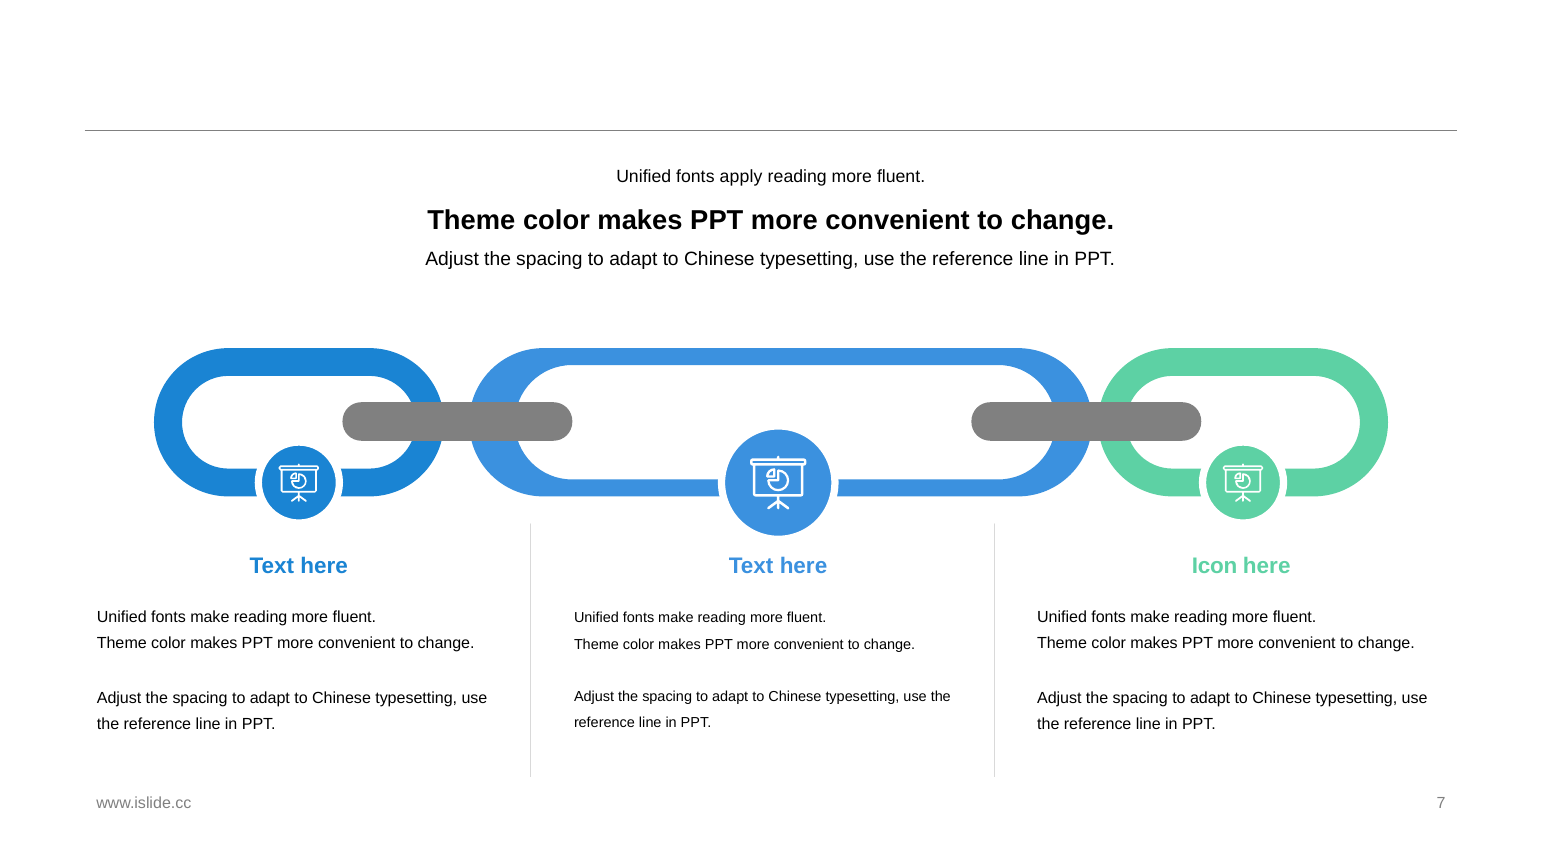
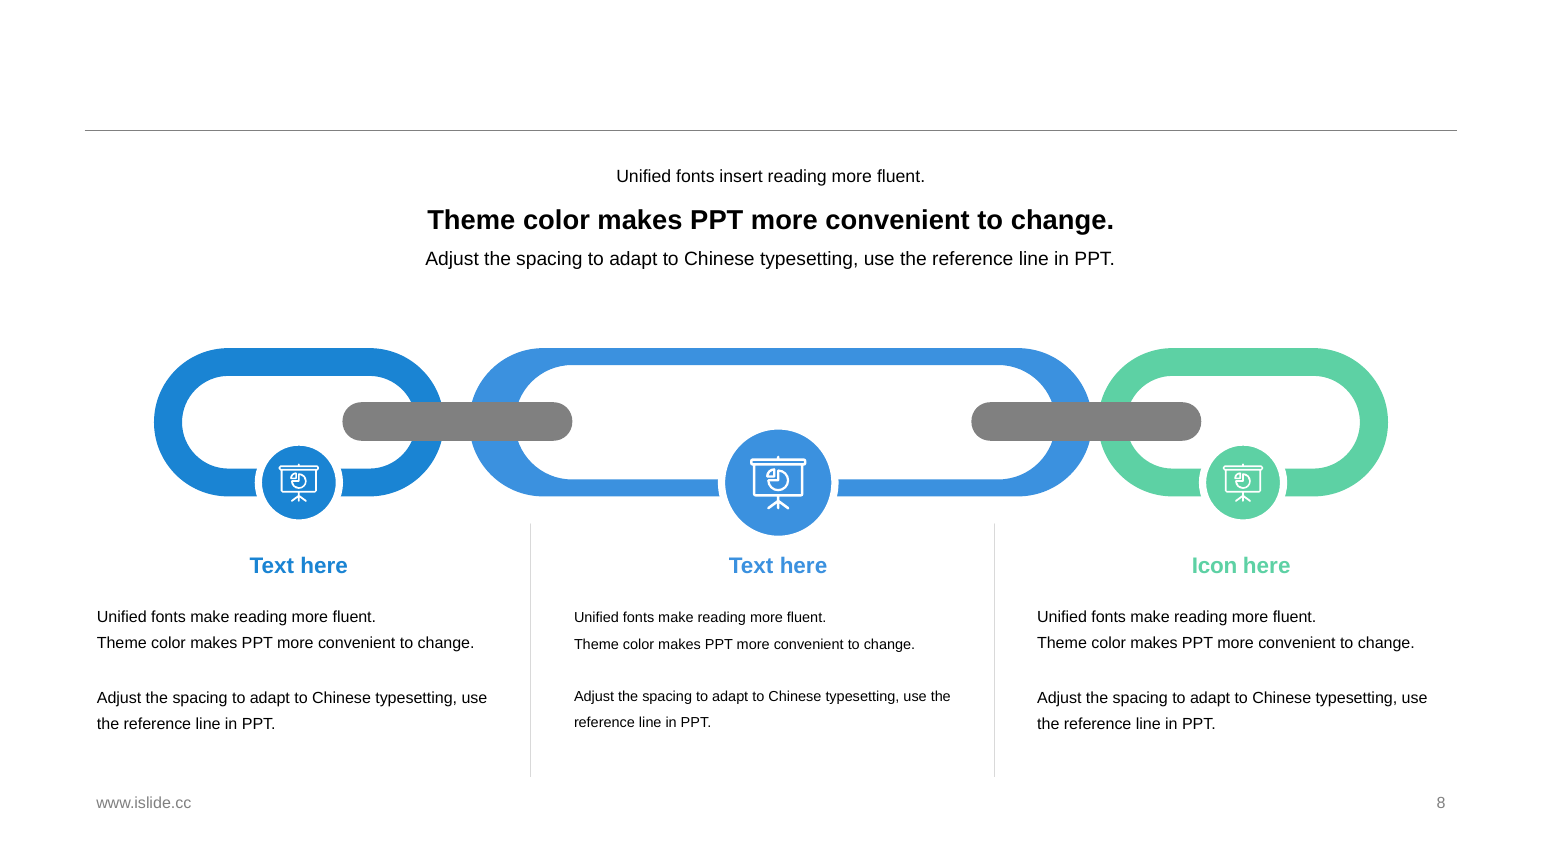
apply: apply -> insert (741, 176)
7: 7 -> 8 (1441, 803)
